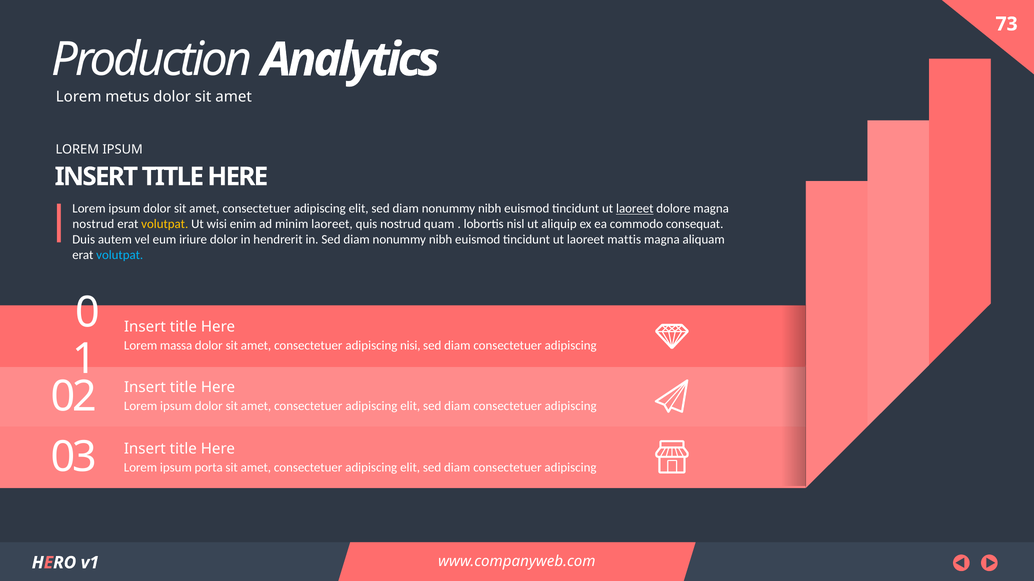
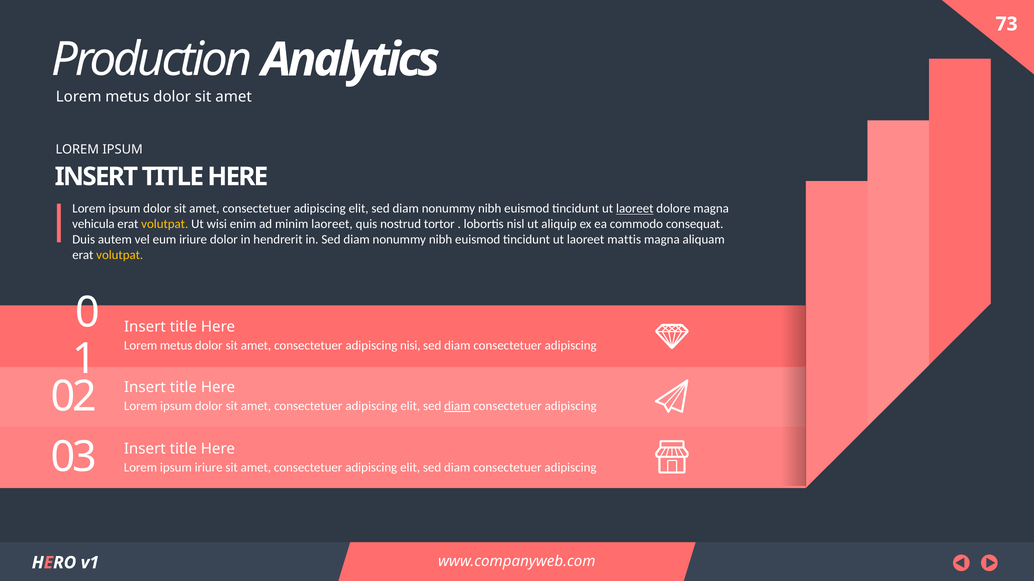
nostrud: nostrud -> vehicula (93, 224)
quam: quam -> tortor (439, 224)
volutpat colour: light blue -> yellow (120, 255)
massa: massa -> metus (176, 346)
diam underline: none -> present (457, 406)
ipsum porta: porta -> iriure (209, 468)
